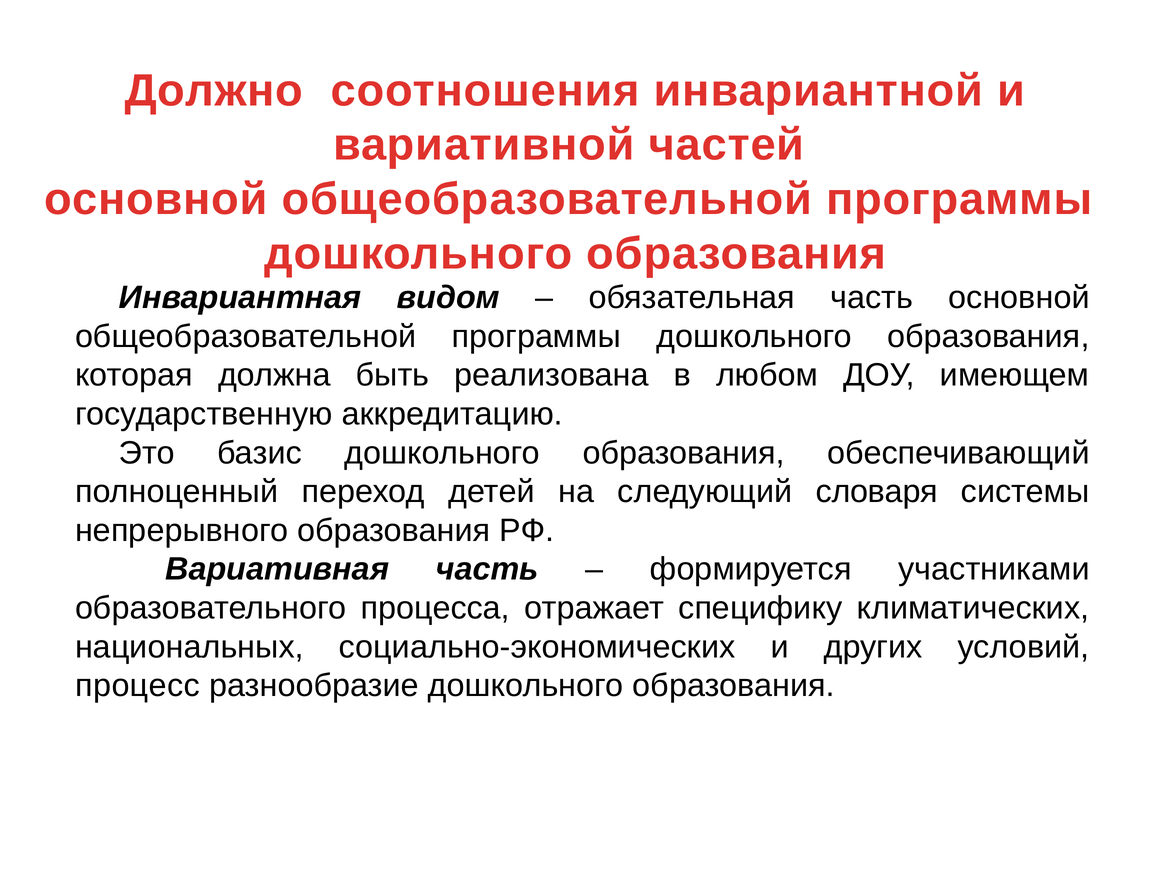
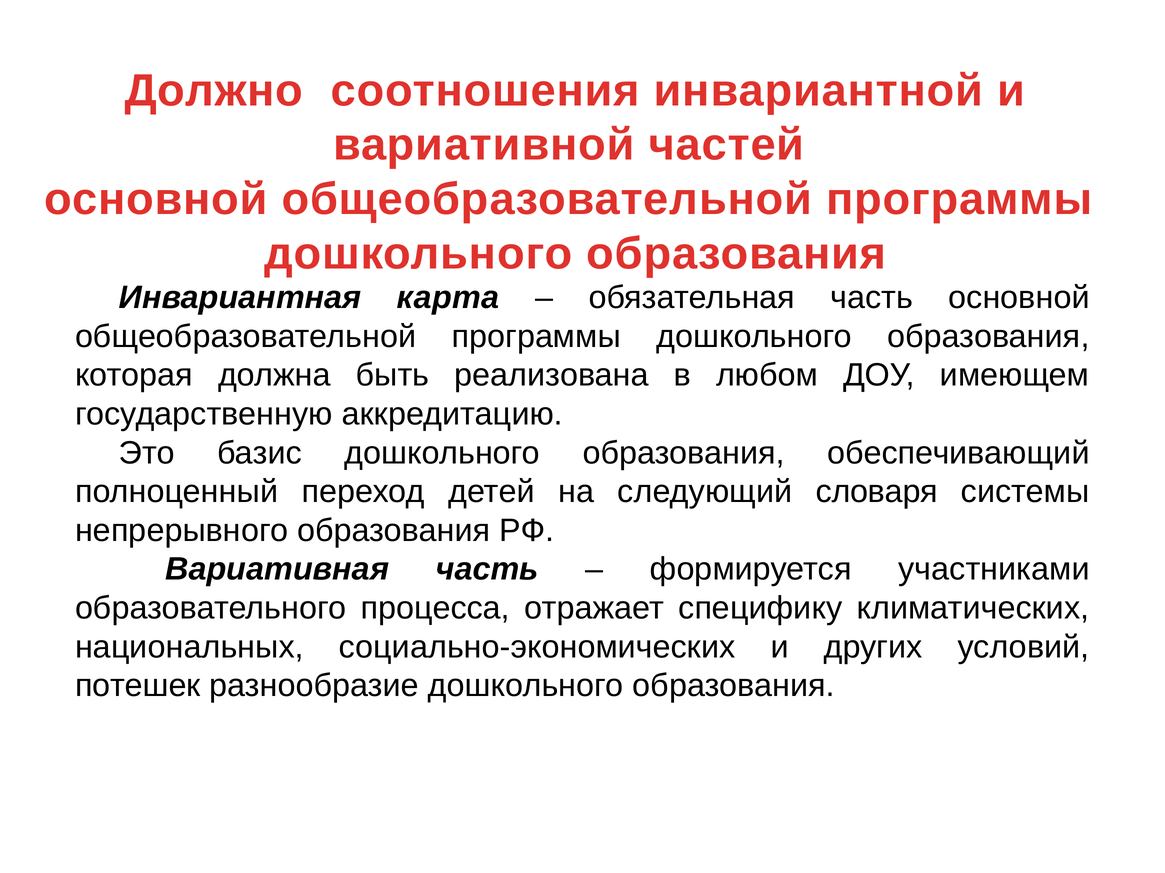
видом: видом -> карта (448, 298)
процесс: процесс -> потешек (138, 686)
